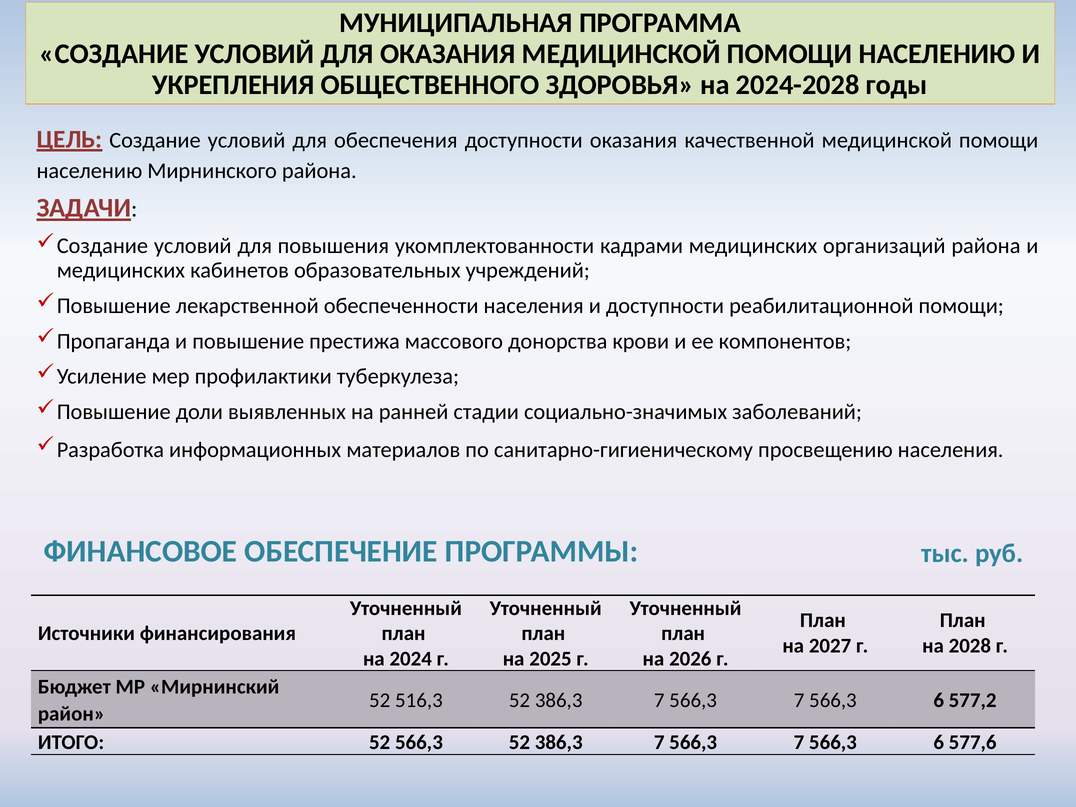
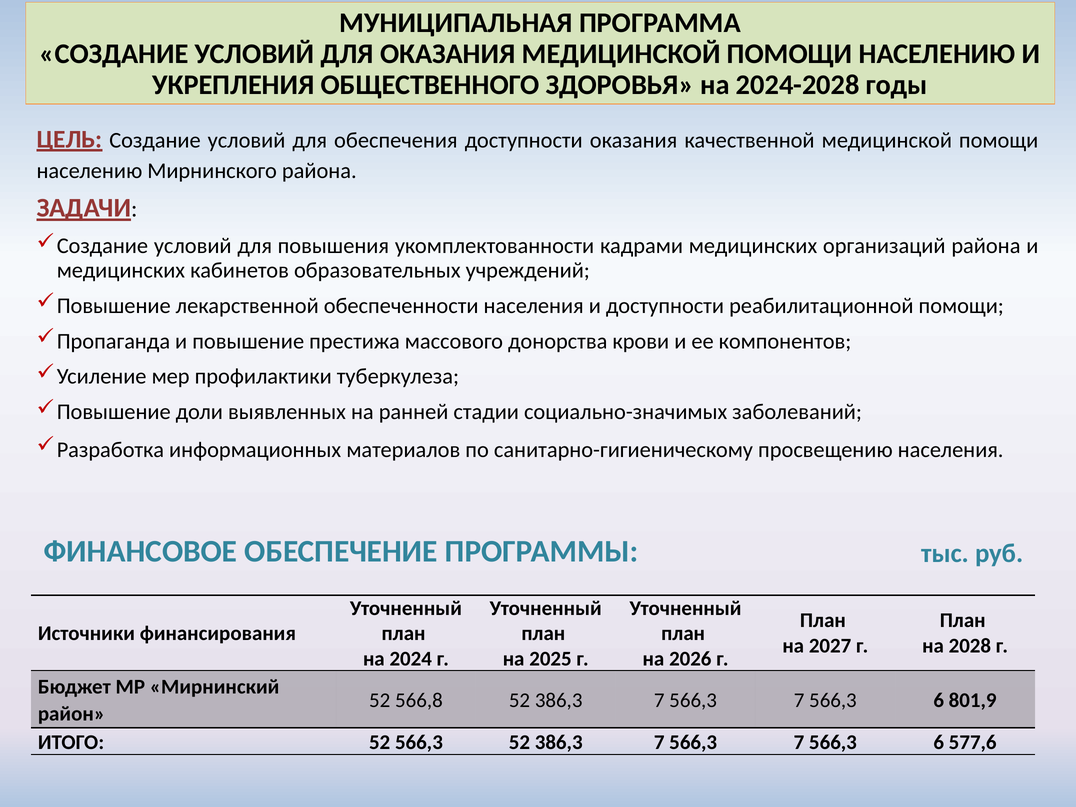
516,3: 516,3 -> 566,8 (419, 700)
577,2: 577,2 -> 801,9 (973, 700)
